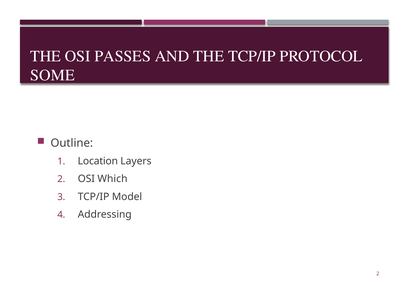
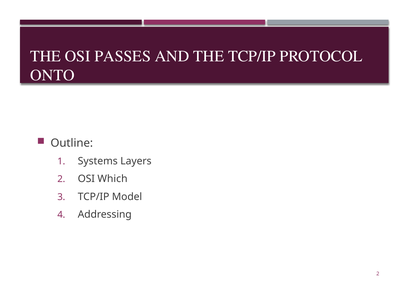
SOME: SOME -> ONTO (52, 75)
Location: Location -> Systems (98, 162)
